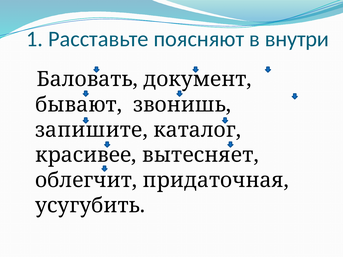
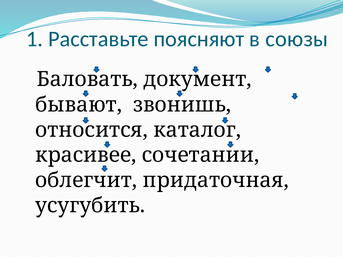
внутри: внутри -> союзы (297, 39)
запишите: запишите -> относится (92, 130)
вытесняет: вытесняет -> сочетании (201, 155)
